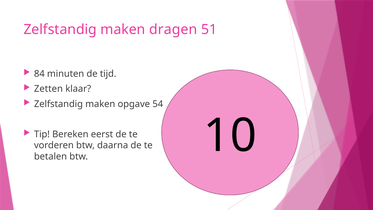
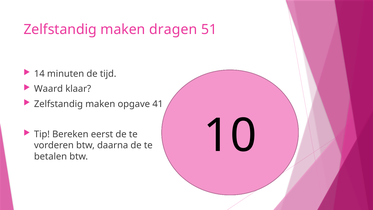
84: 84 -> 14 (39, 74)
Zetten: Zetten -> Waard (48, 89)
54: 54 -> 41 (158, 104)
